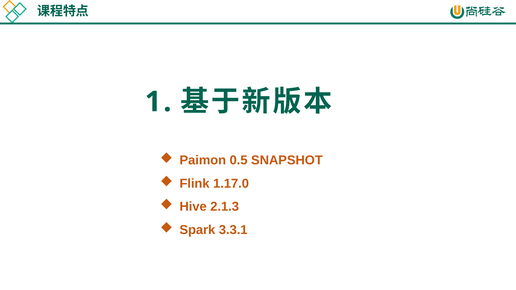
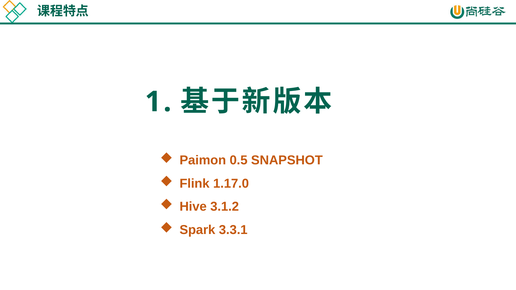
2.1.3: 2.1.3 -> 3.1.2 (225, 207)
